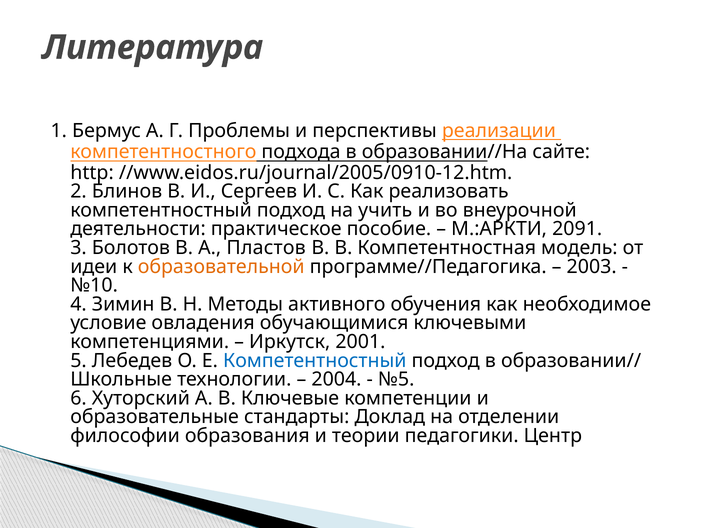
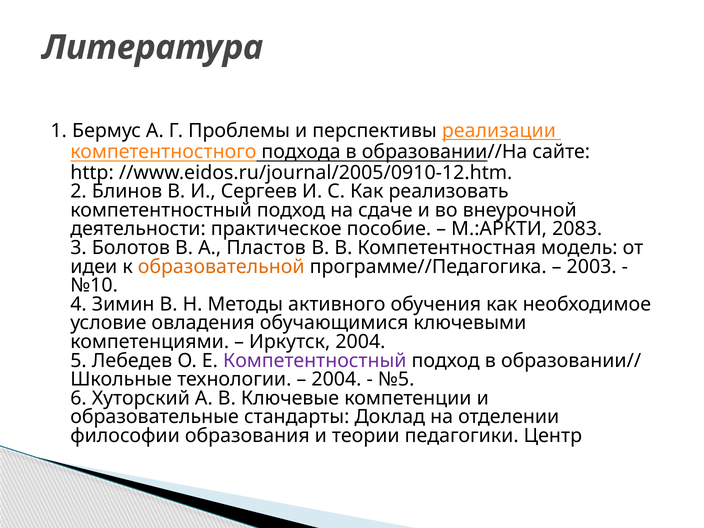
учить: учить -> сдаче (385, 210)
2091: 2091 -> 2083 (577, 229)
Иркутск 2001: 2001 -> 2004 (360, 342)
Компетентностный colour: blue -> purple (315, 361)
